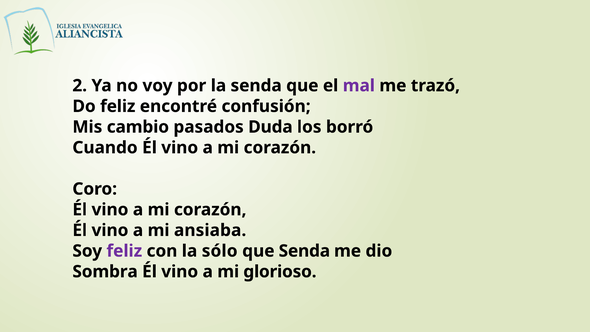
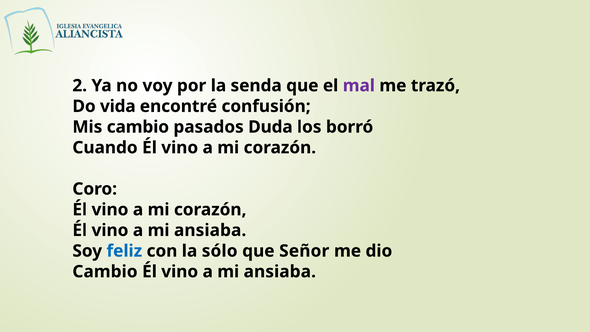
Do feliz: feliz -> vida (118, 106)
feliz colour: purple -> blue (124, 251)
que Senda: Senda -> Señor (304, 251)
Sombra: Sombra -> Cambio (105, 272)
glorioso: glorioso -> ansiaba (280, 272)
